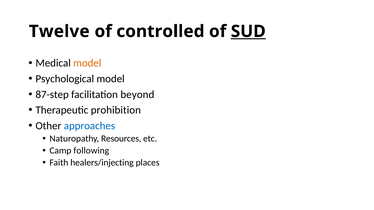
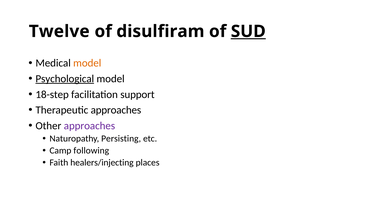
controlled: controlled -> disulfiram (160, 31)
Psychological underline: none -> present (65, 79)
87-step: 87-step -> 18-step (52, 95)
beyond: beyond -> support (137, 95)
Therapeutic prohibition: prohibition -> approaches (116, 110)
approaches colour: blue -> purple (89, 126)
Resources: Resources -> Persisting (121, 139)
